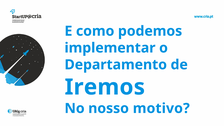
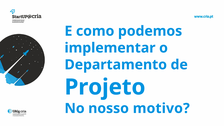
Iremos: Iremos -> Projeto (105, 87)
